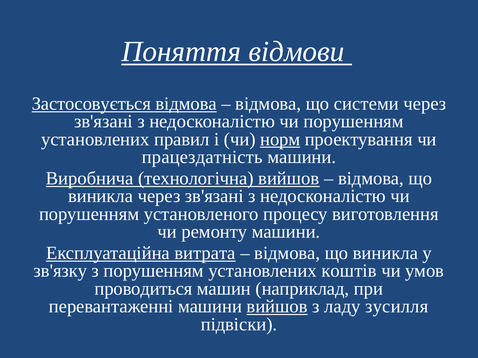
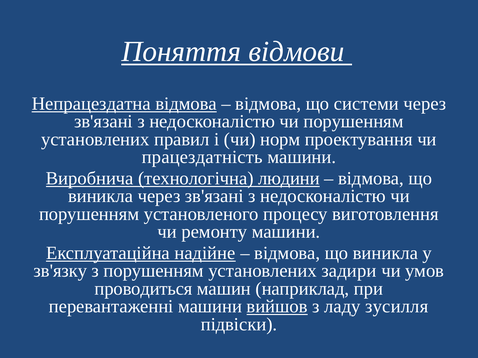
Застосовується: Застосовується -> Непрацездатна (91, 104)
норм underline: present -> none (280, 139)
технологічна вийшов: вийшов -> людини (289, 179)
витрата: витрата -> надійне (205, 253)
коштів: коштів -> задири (349, 271)
